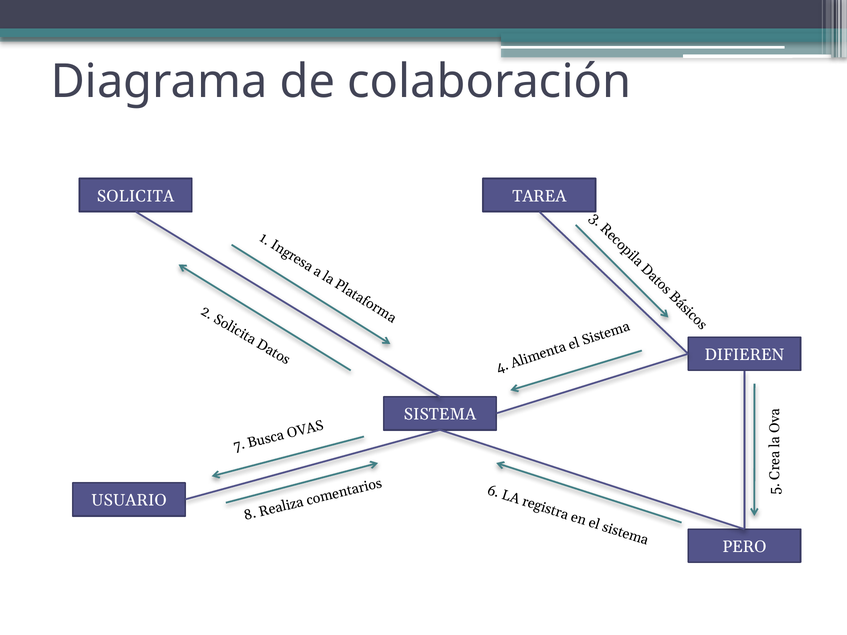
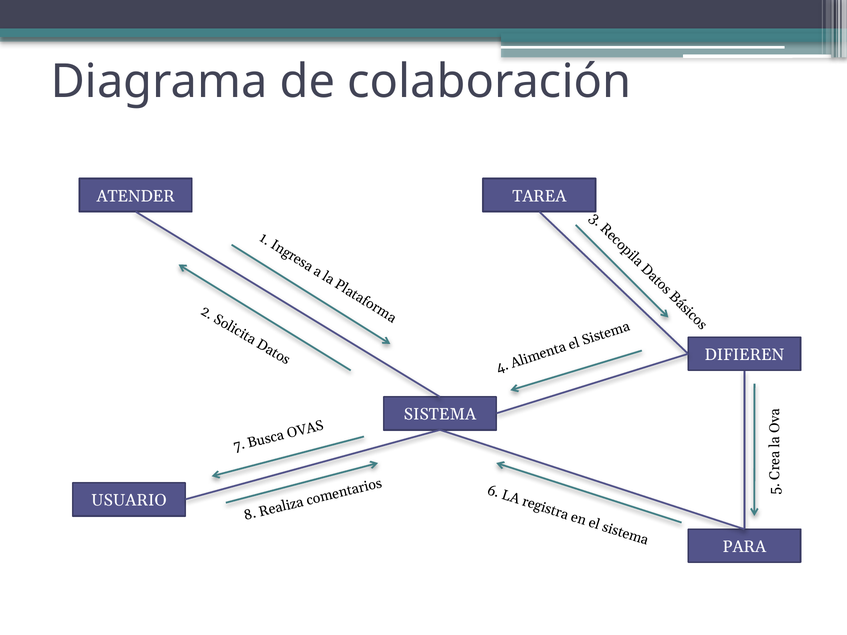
SOLICITA: SOLICITA -> ATENDER (136, 196)
PERO: PERO -> PARA (744, 547)
